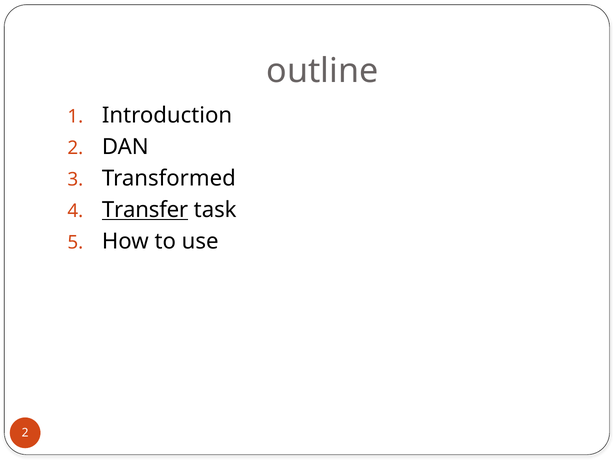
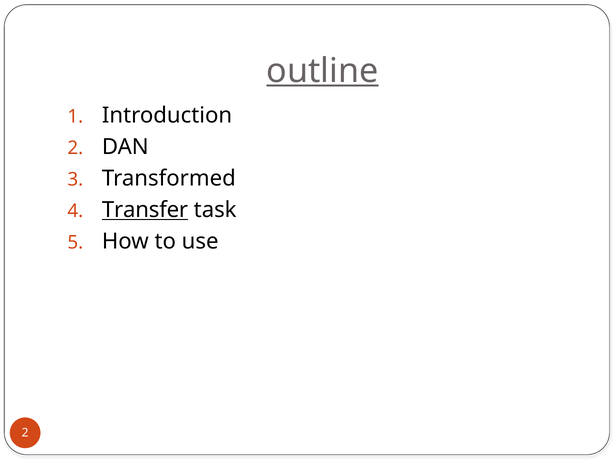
outline underline: none -> present (322, 71)
